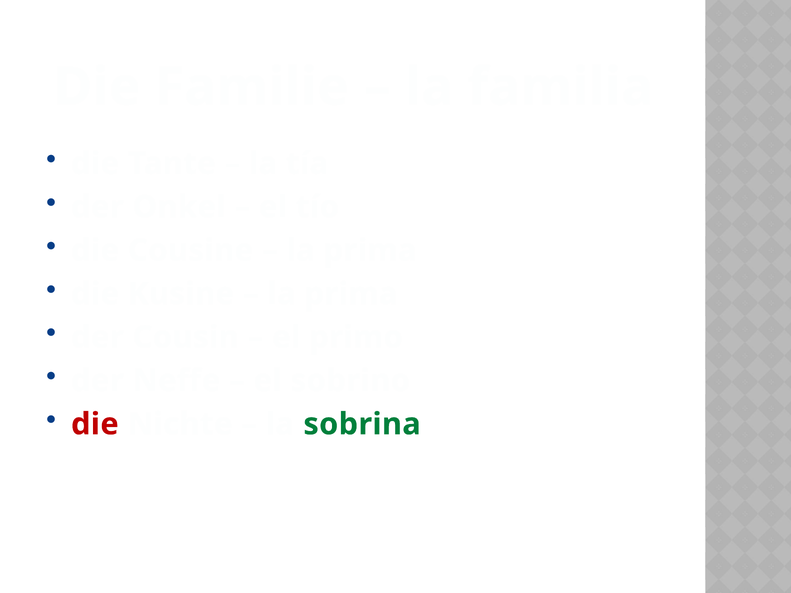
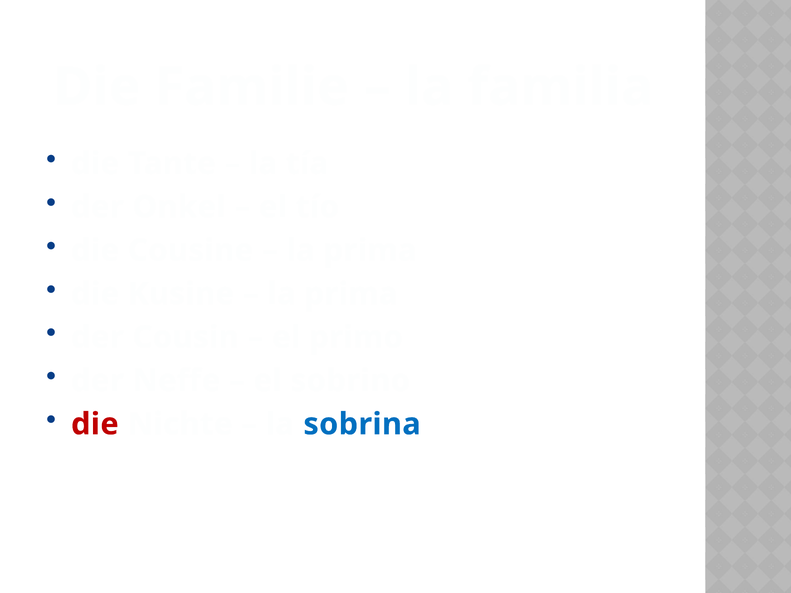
sobrina colour: green -> blue (362, 424)
